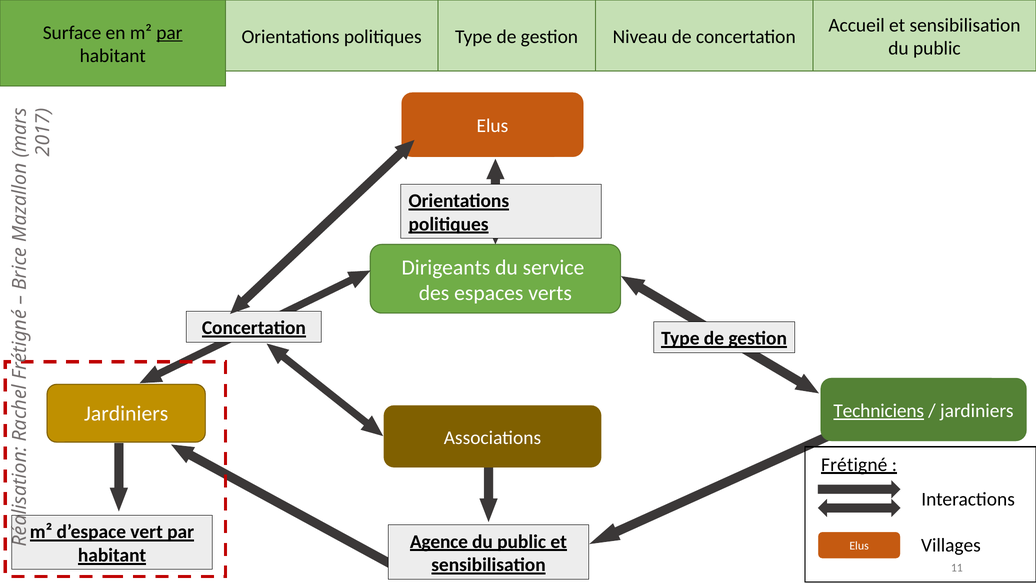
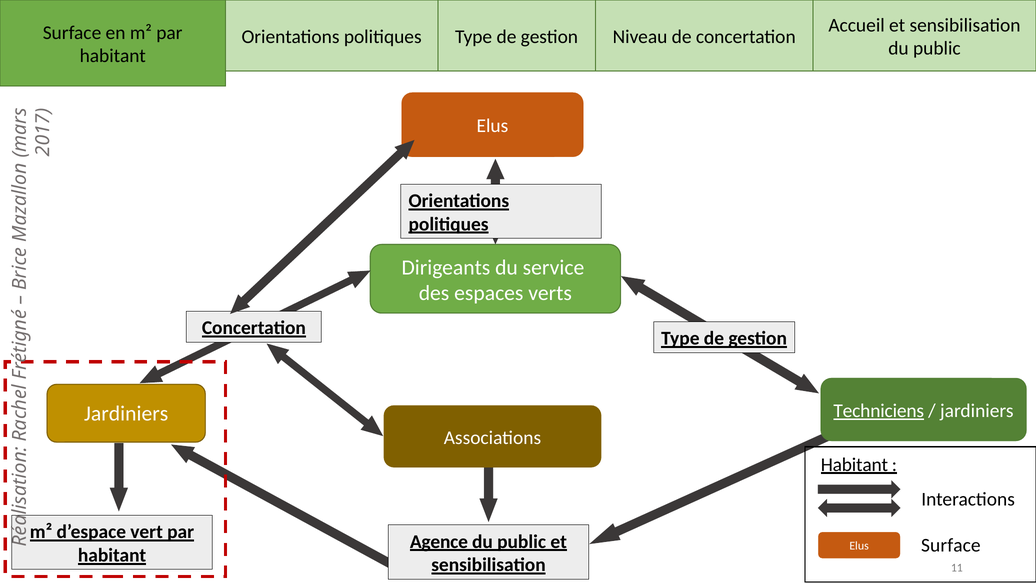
par underline: present -> none (169, 33)
Frétigné: Frétigné -> Habitant (854, 464)
Villages: Villages -> Surface (951, 545)
